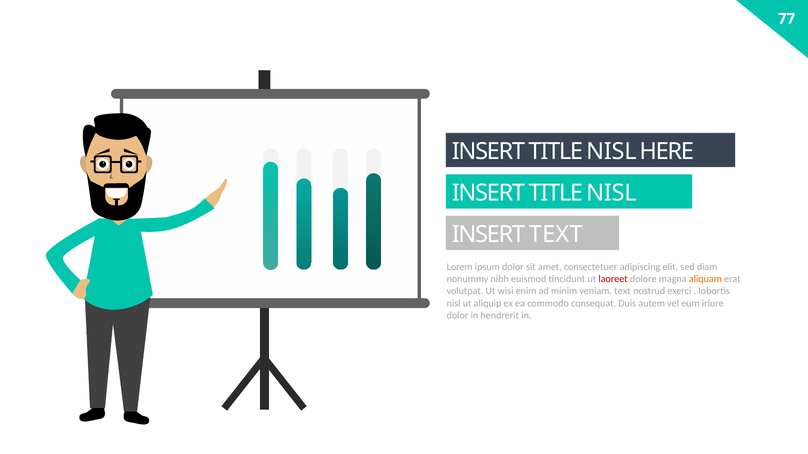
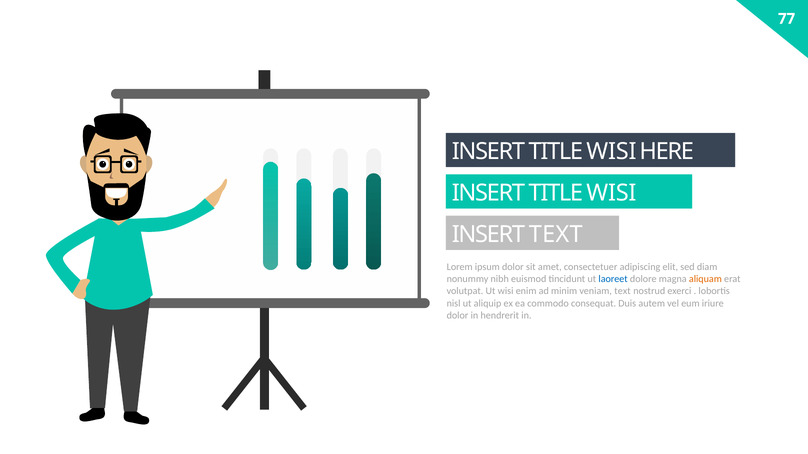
NISL: NISL -> WISI (611, 152)
NISL: NISL -> WISI (611, 193)
laoreet colour: red -> blue (613, 279)
